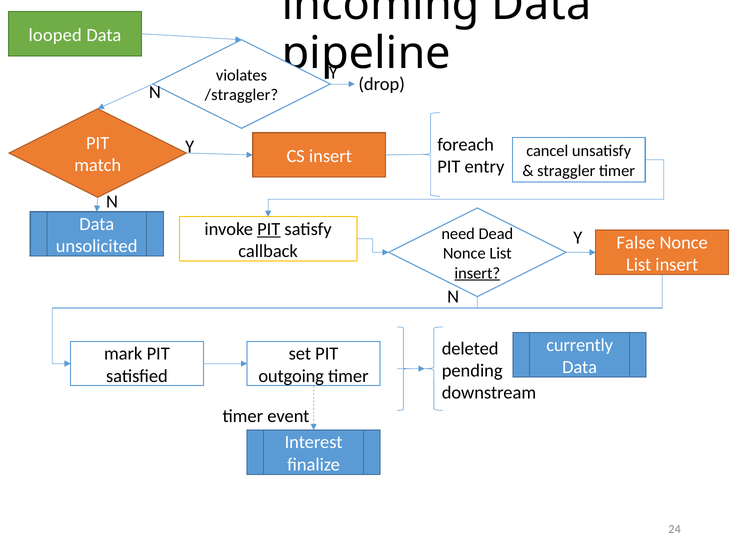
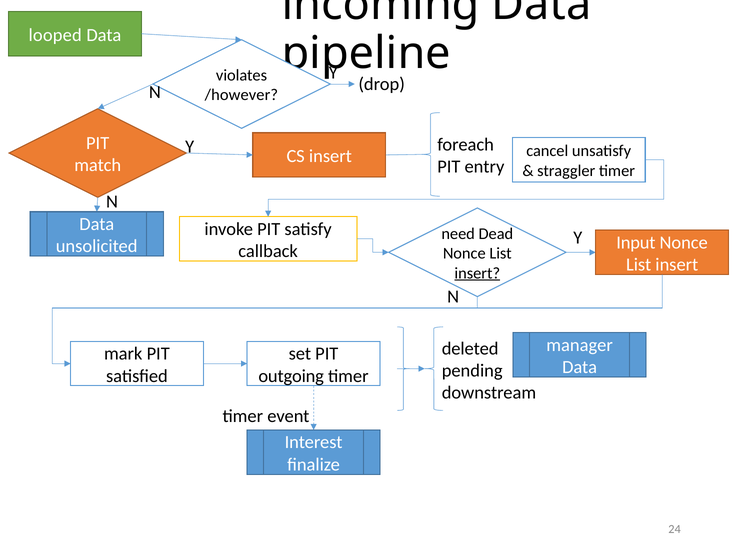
/straggler: /straggler -> /however (241, 95)
PIT underline: present -> none (269, 229)
False: False -> Input (636, 243)
currently: currently -> manager (580, 345)
